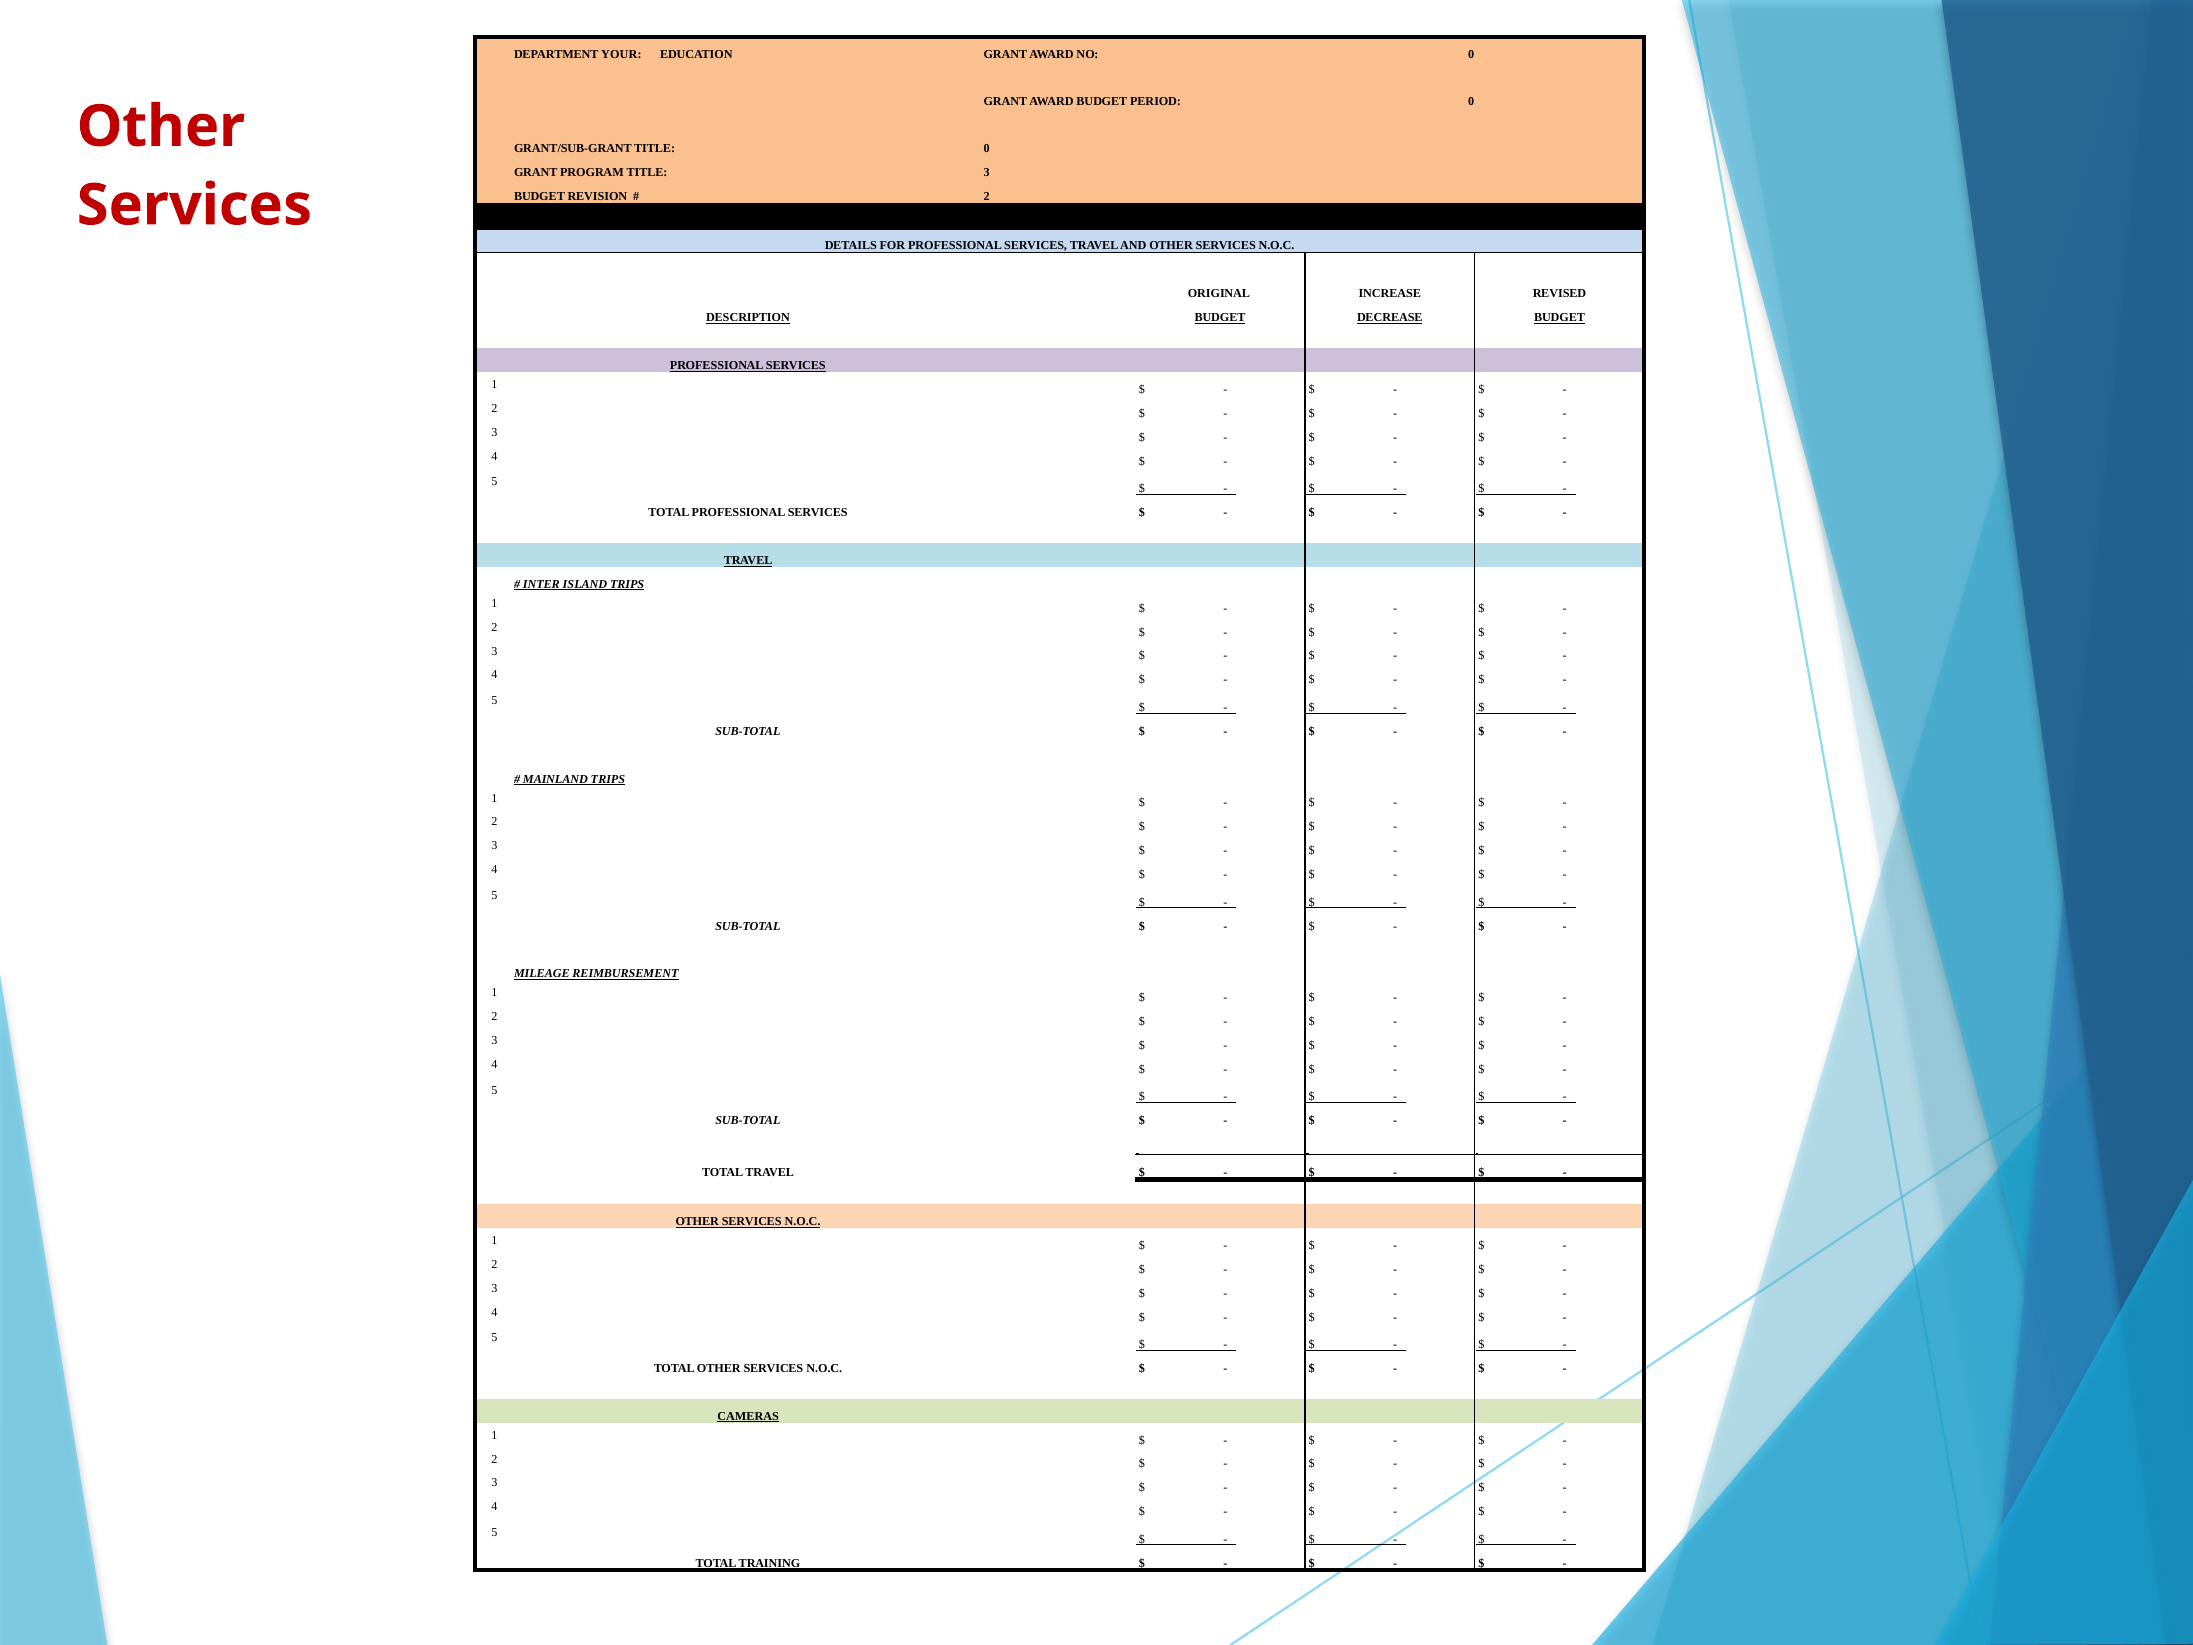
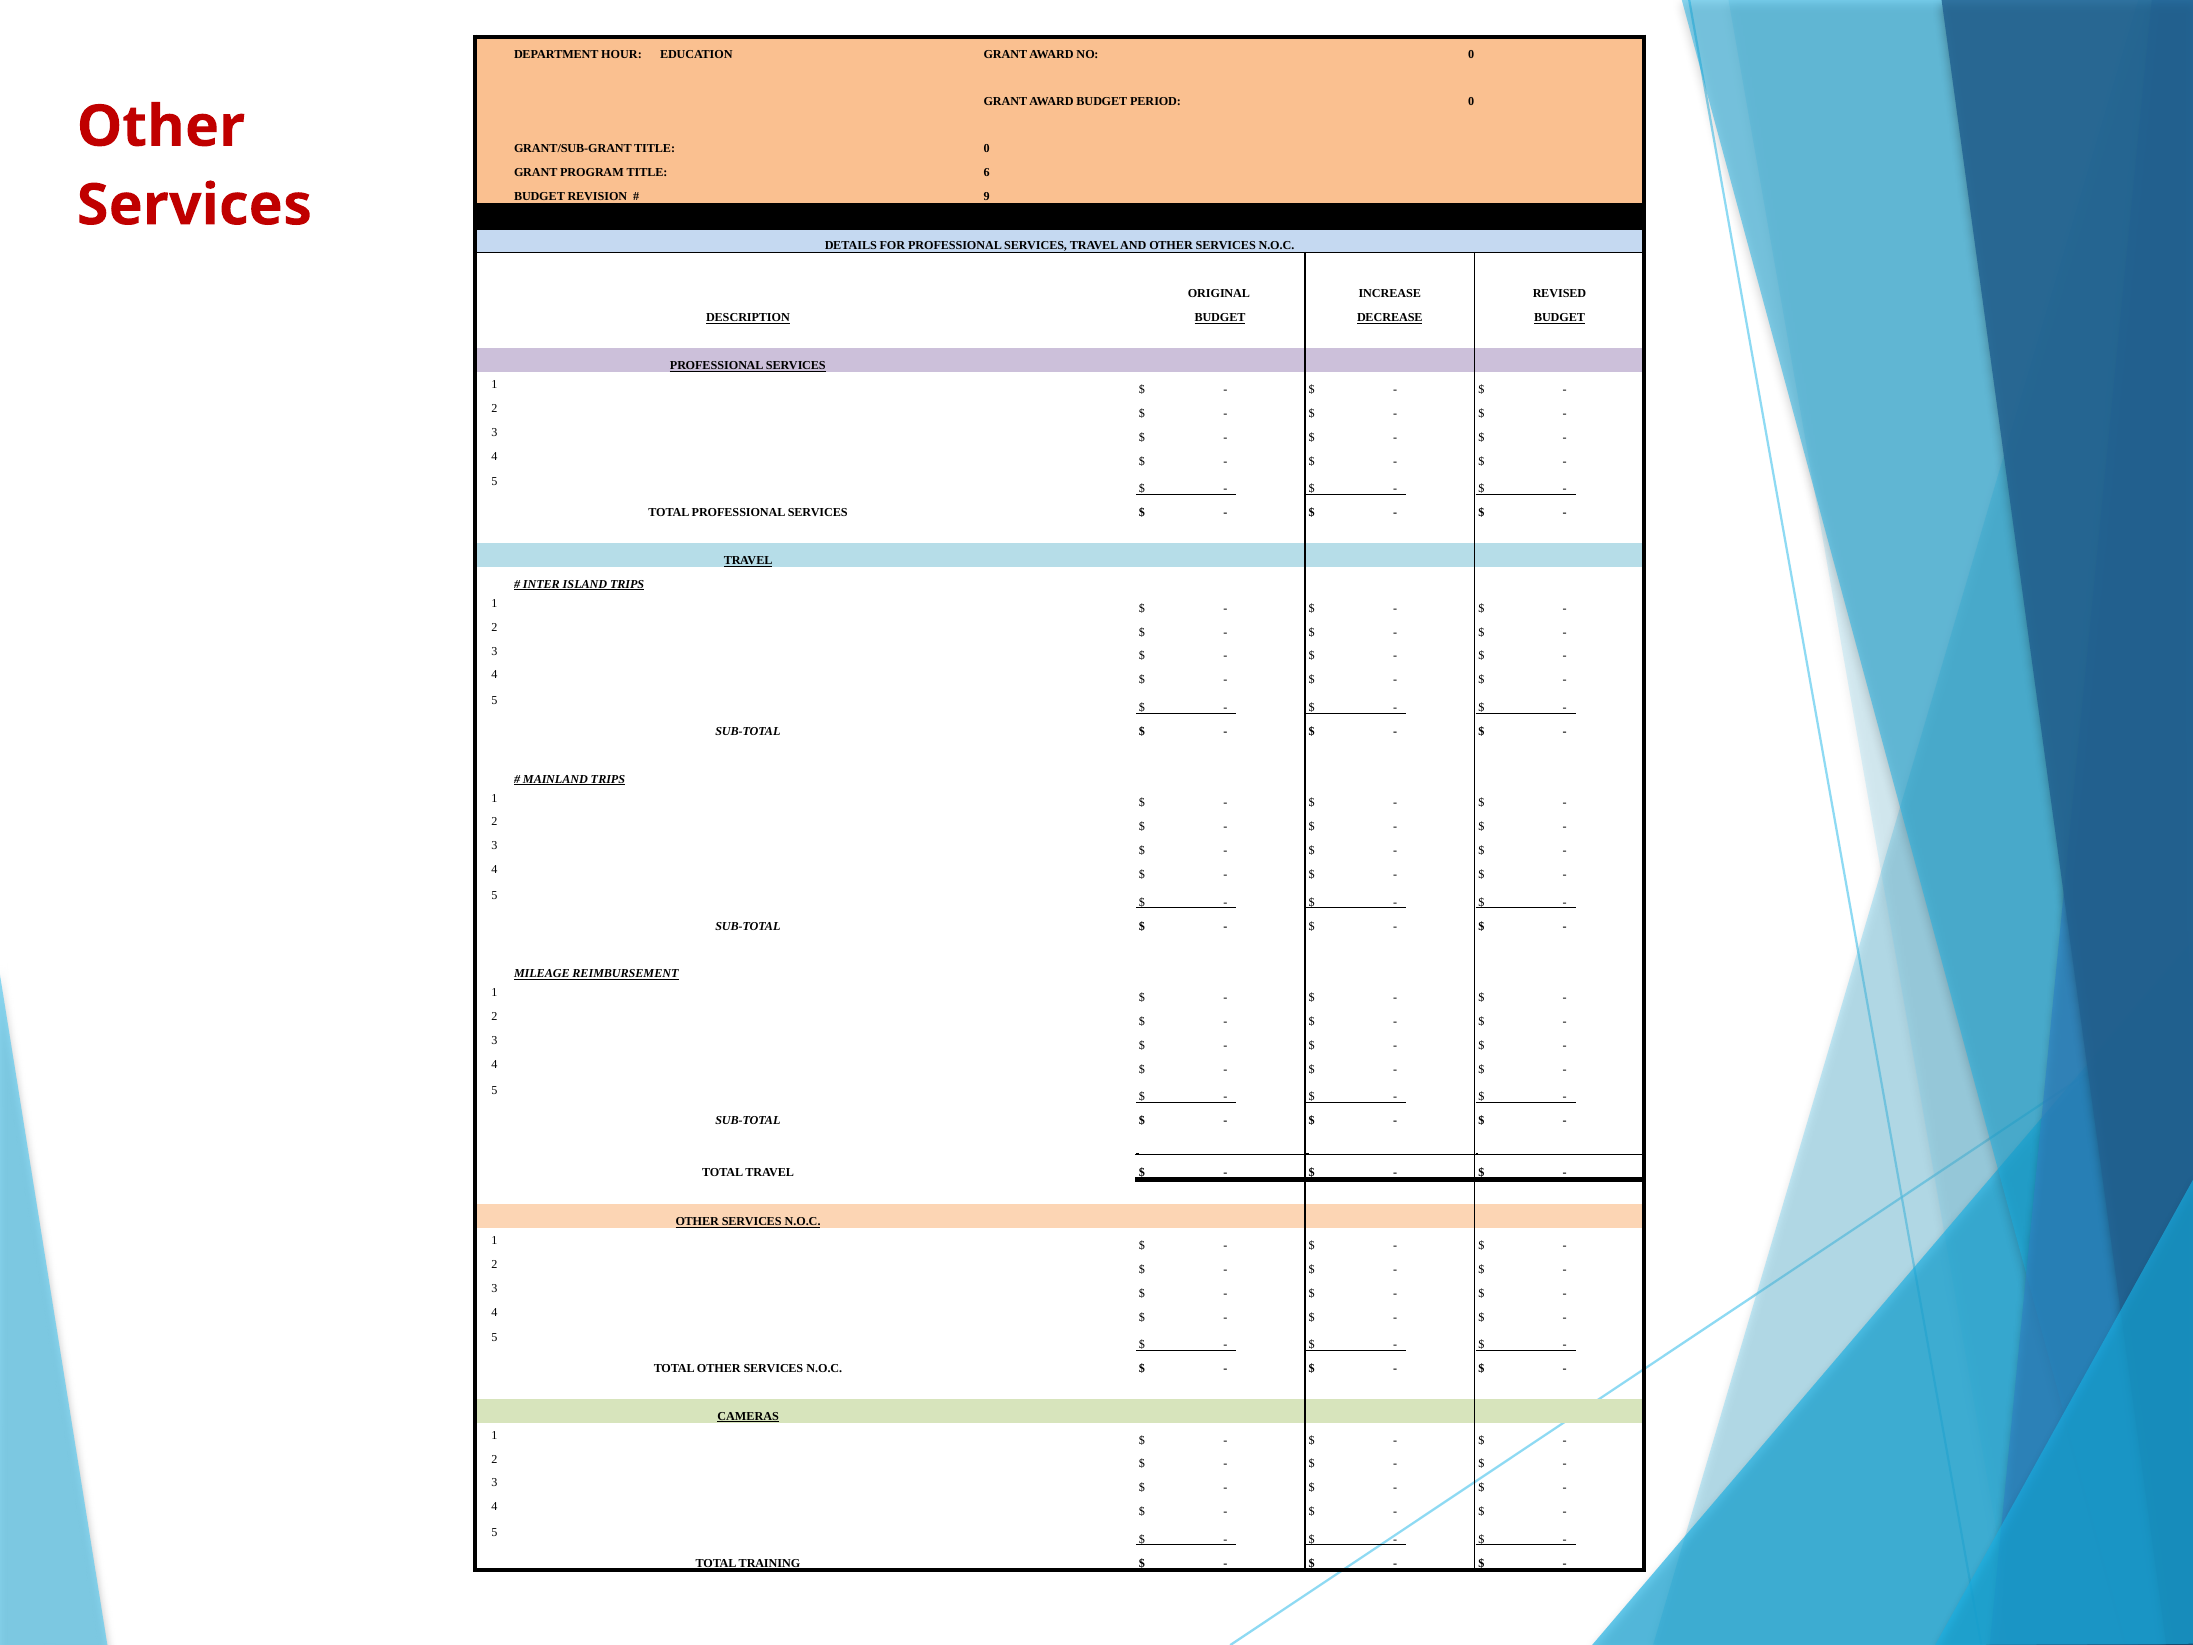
YOUR: YOUR -> HOUR (621, 55)
TITLE 3: 3 -> 6 (987, 173)
2: 2 -> 9 (987, 197)
